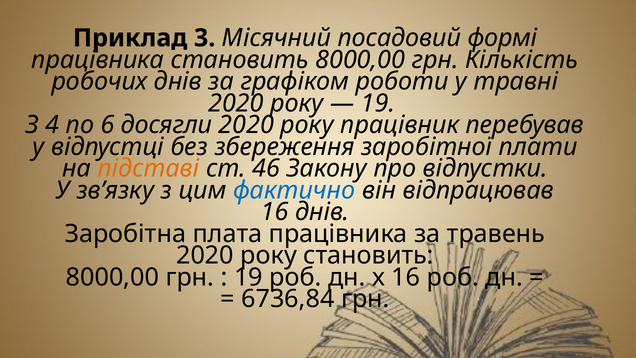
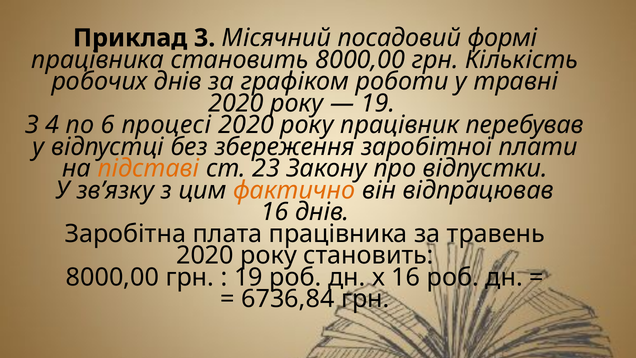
досягли: досягли -> процесі (166, 125)
46: 46 -> 23 (266, 168)
фактично colour: blue -> orange (294, 190)
